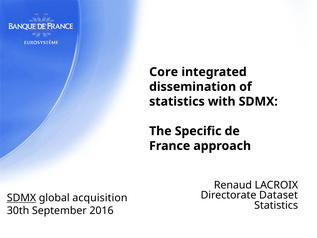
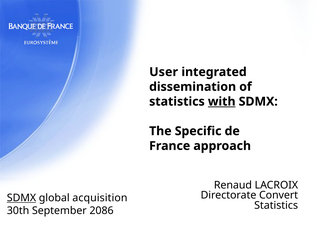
Core: Core -> User (164, 72)
with underline: none -> present (222, 101)
Dataset: Dataset -> Convert (279, 195)
2016: 2016 -> 2086 (102, 210)
